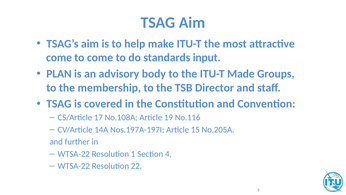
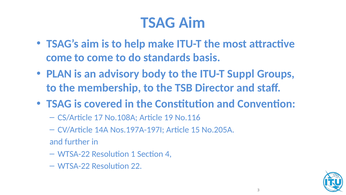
input: input -> basis (207, 58)
Made: Made -> Suppl (241, 74)
